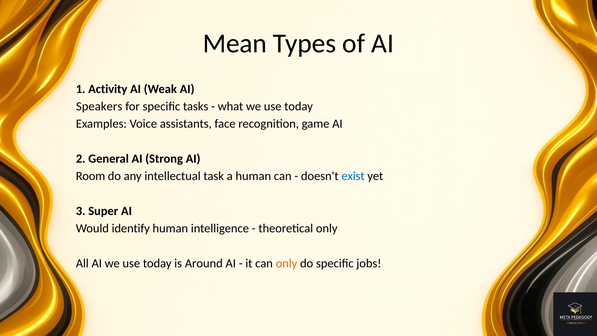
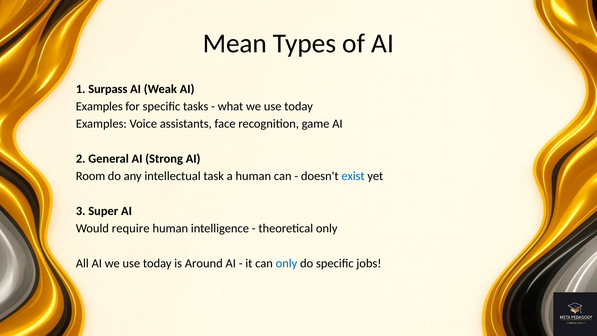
Activity: Activity -> Surpass (108, 89)
Speakers: Speakers -> Examples (99, 106)
identify: identify -> require (131, 228)
only colour: orange -> blue (286, 263)
